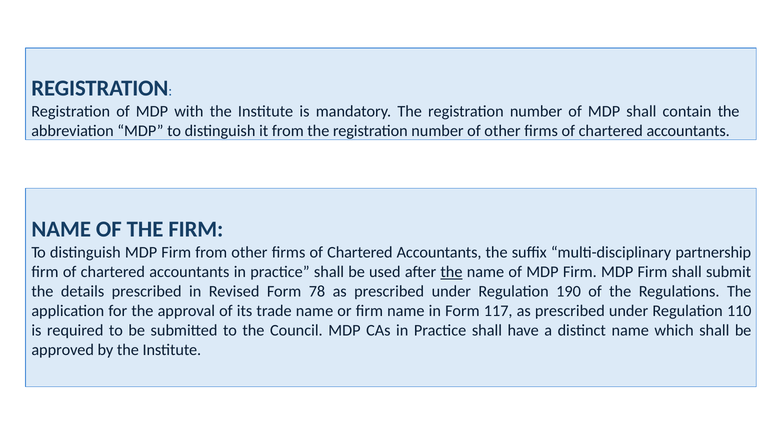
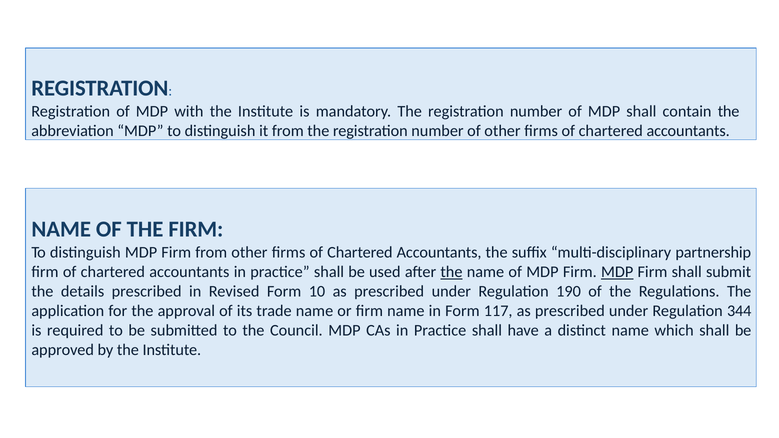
MDP underline: none -> present (617, 272)
78: 78 -> 10 (317, 292)
110: 110 -> 344 (739, 311)
